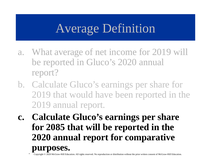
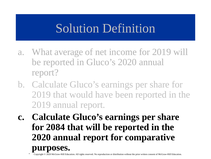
Average: Average -> Solution (77, 28)
2085: 2085 -> 2084 (56, 126)
